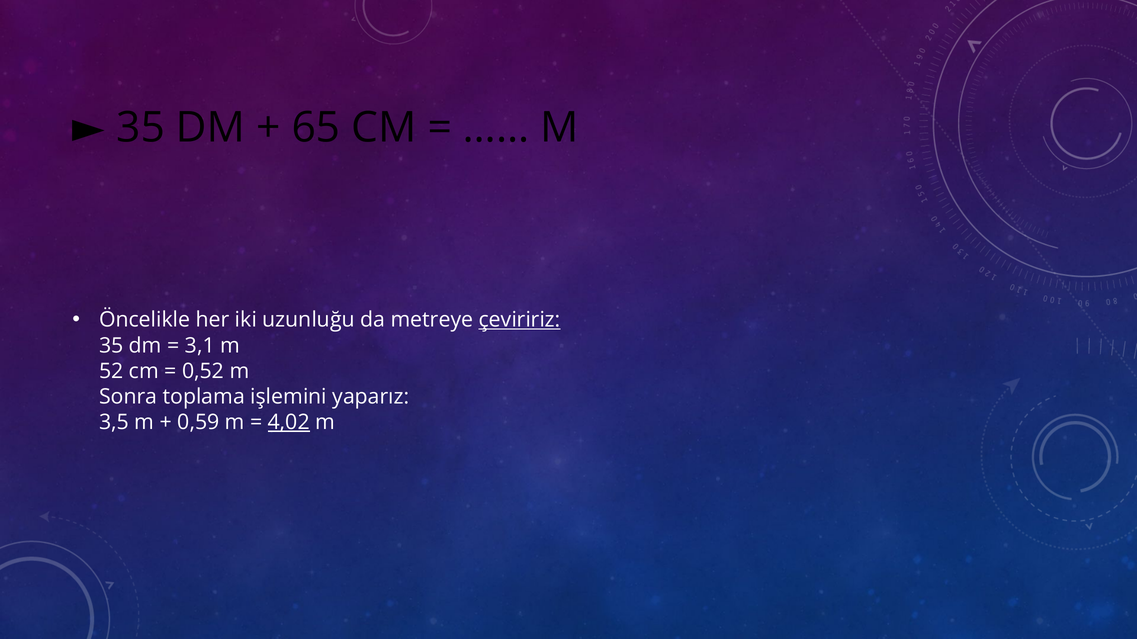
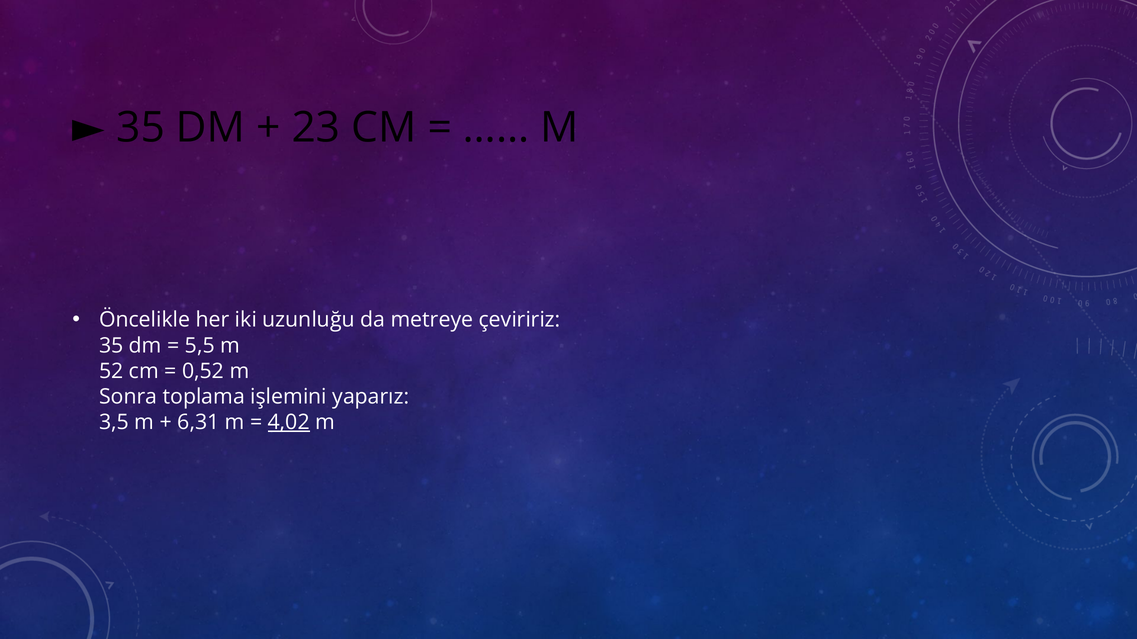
65: 65 -> 23 (316, 128)
çeviririz underline: present -> none (520, 320)
3,1: 3,1 -> 5,5 (200, 346)
0,59: 0,59 -> 6,31 (198, 423)
